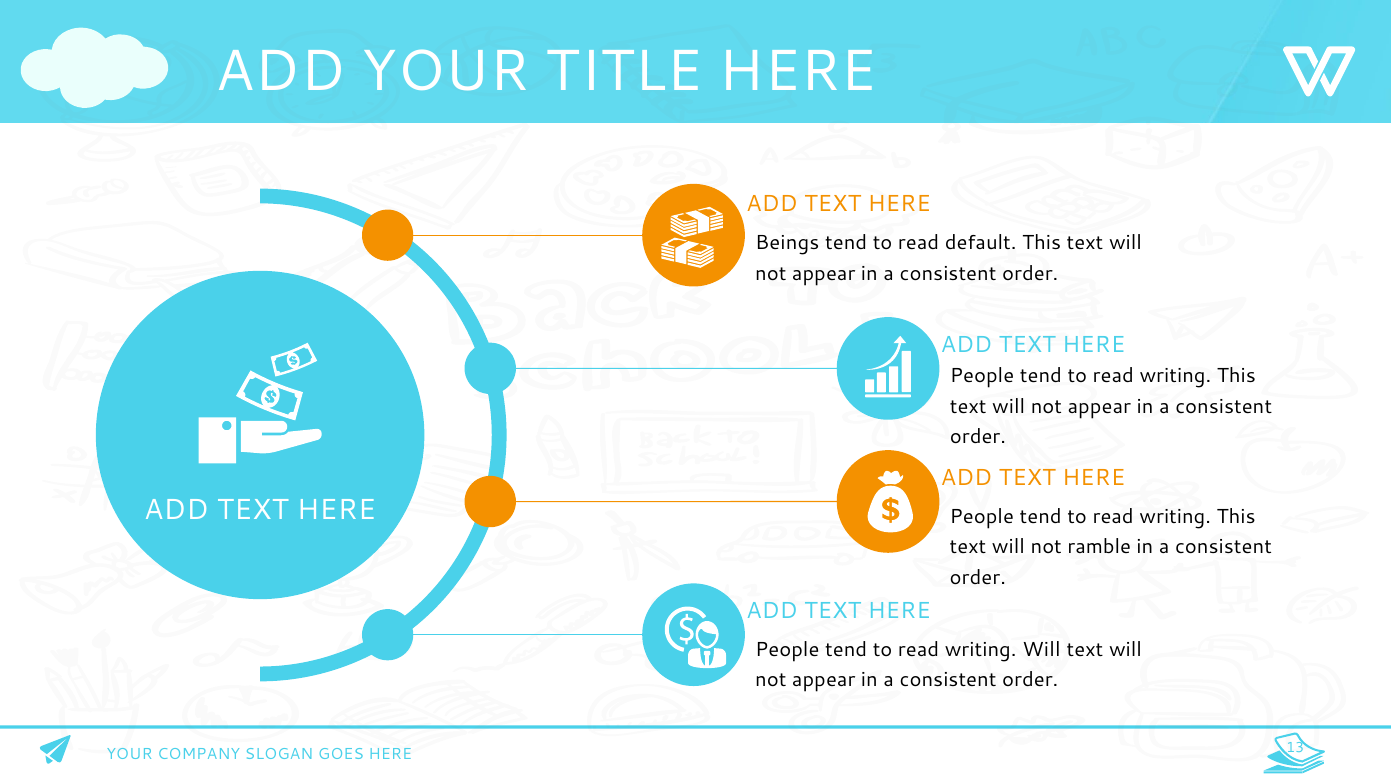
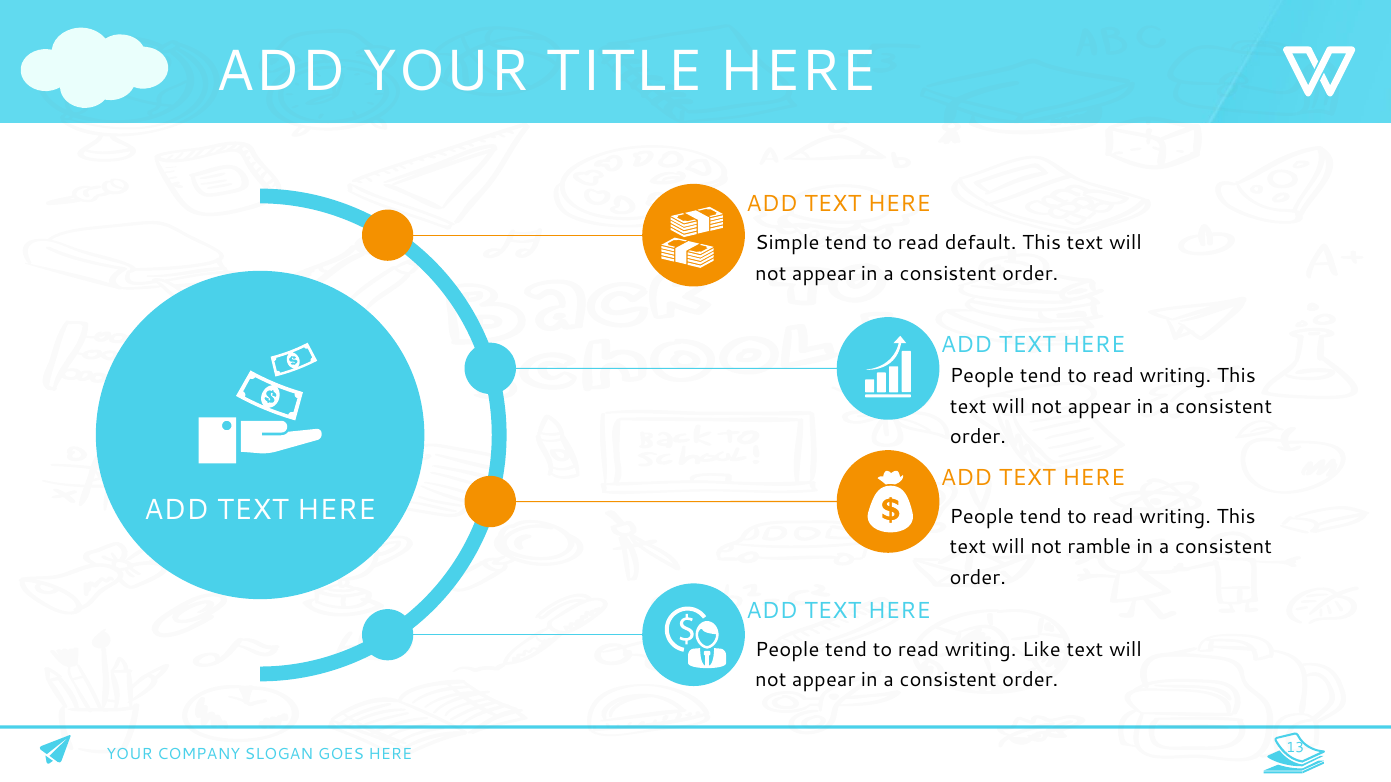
Beings: Beings -> Simple (787, 243)
writing Will: Will -> Like (1041, 650)
